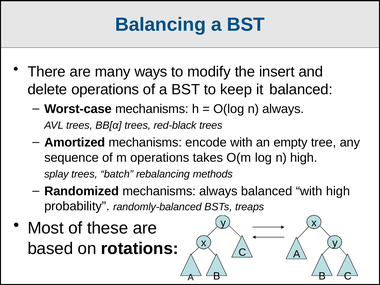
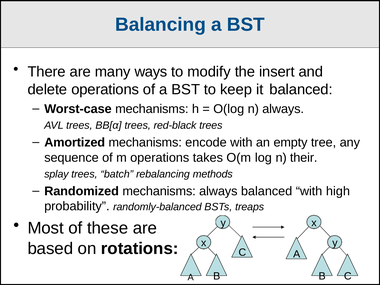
n high: high -> their (304, 158)
